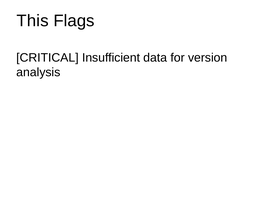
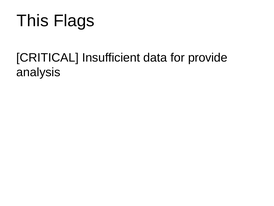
version: version -> provide (208, 57)
